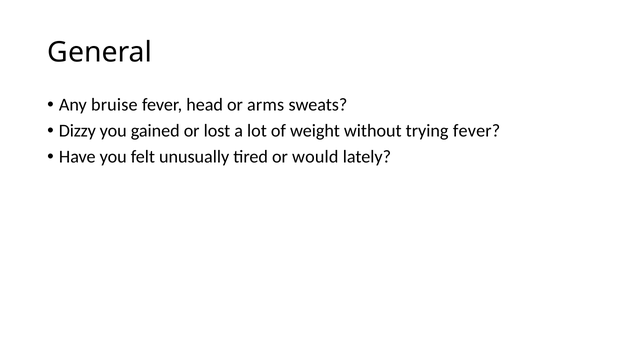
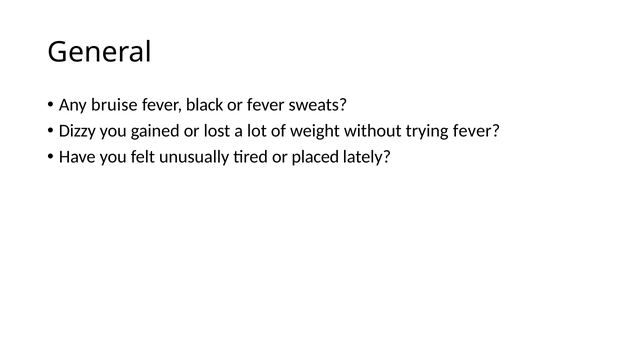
head: head -> black (205, 105)
or arms: arms -> fever (266, 105)
would: would -> placed (315, 157)
